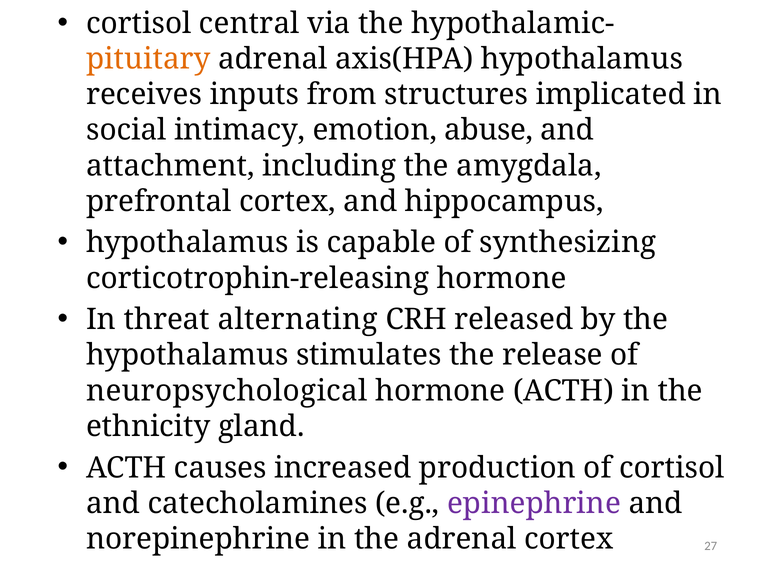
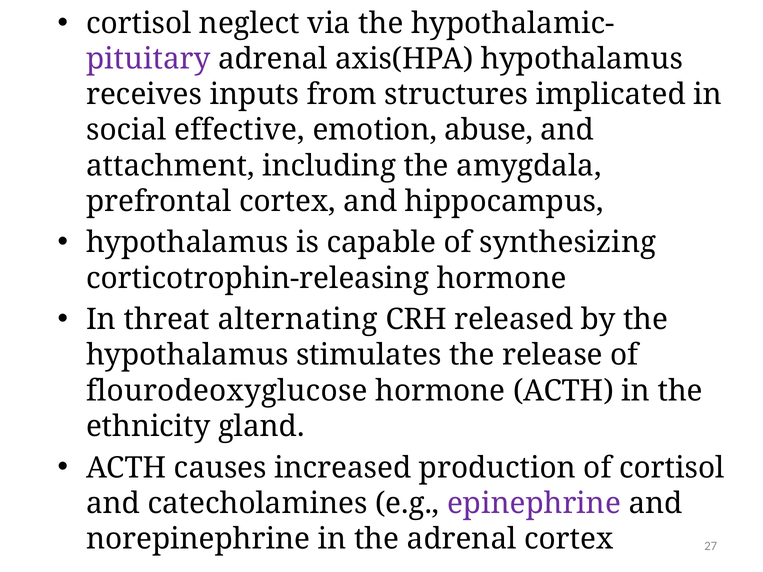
central: central -> neglect (249, 24)
pituitary colour: orange -> purple (148, 59)
intimacy: intimacy -> effective (239, 130)
neuropsychological: neuropsychological -> flourodeoxyglucose (227, 391)
